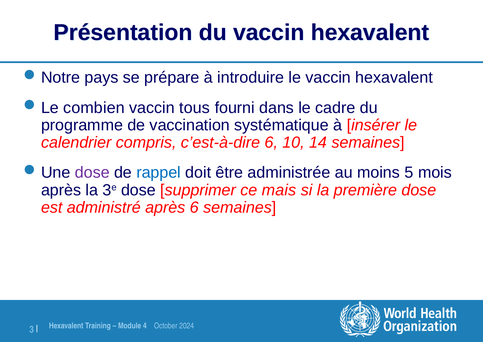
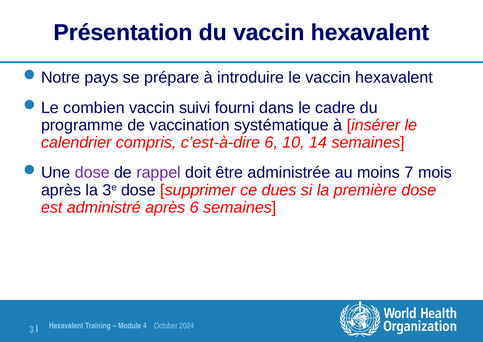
tous: tous -> suivi (195, 108)
rappel colour: blue -> purple (159, 172)
5: 5 -> 7 (409, 172)
mais: mais -> dues (279, 190)
